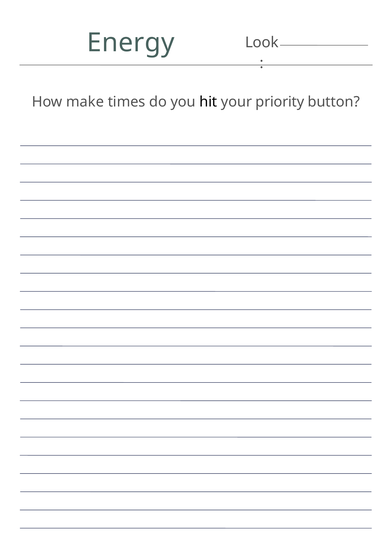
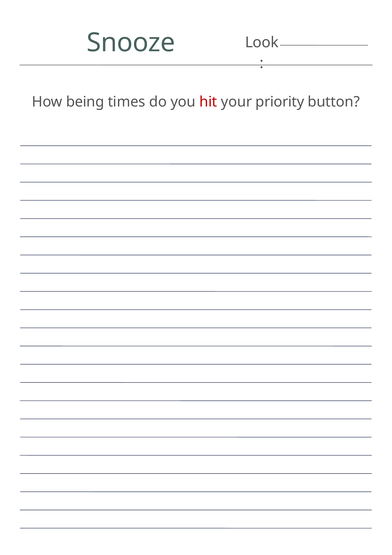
Energy: Energy -> Snooze (131, 43)
make: make -> being (85, 102)
hit colour: black -> red (208, 102)
